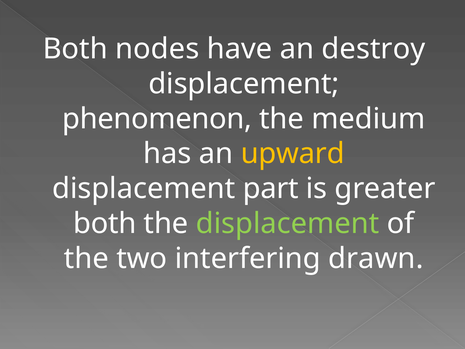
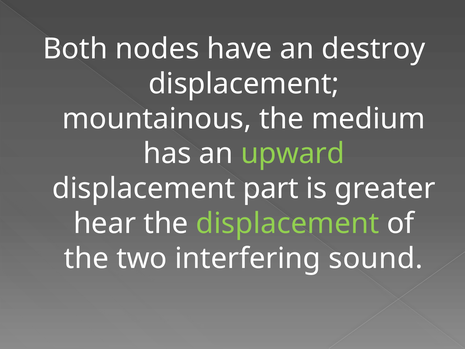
phenomenon: phenomenon -> mountainous (157, 119)
upward colour: yellow -> light green (293, 154)
both: both -> hear (105, 223)
drawn: drawn -> sound (376, 258)
